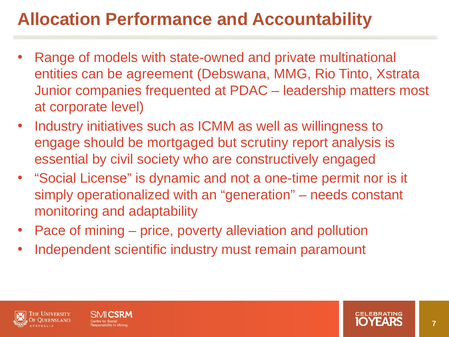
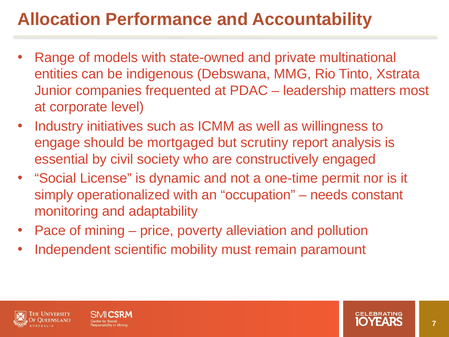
agreement: agreement -> indigenous (160, 74)
generation: generation -> occupation (258, 195)
scientific industry: industry -> mobility (194, 250)
